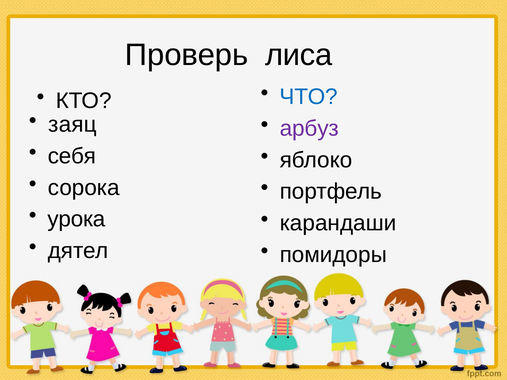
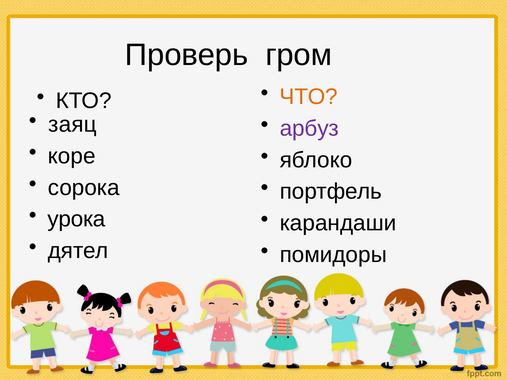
лиса: лиса -> гром (299, 55)
ЧТО colour: blue -> orange (309, 97)
себя: себя -> коре (72, 156)
